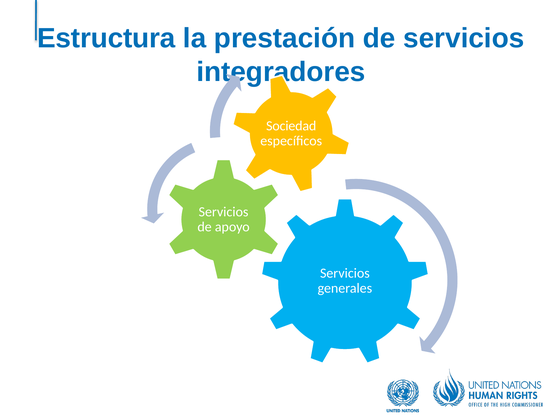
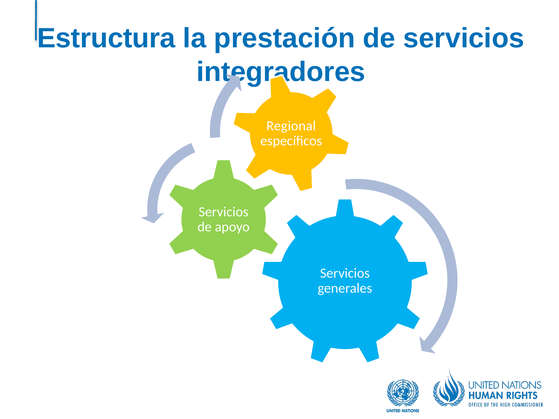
Sociedad: Sociedad -> Regional (291, 126)
